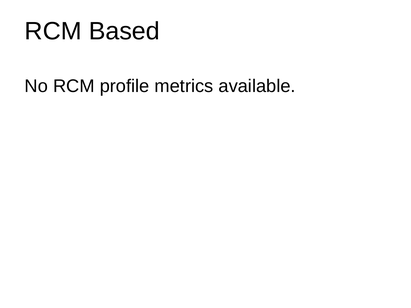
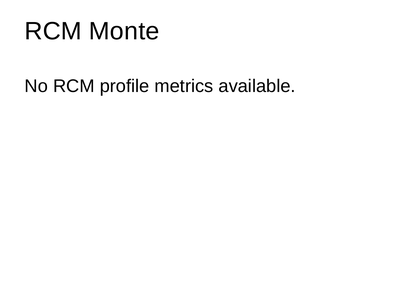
Based: Based -> Monte (124, 31)
